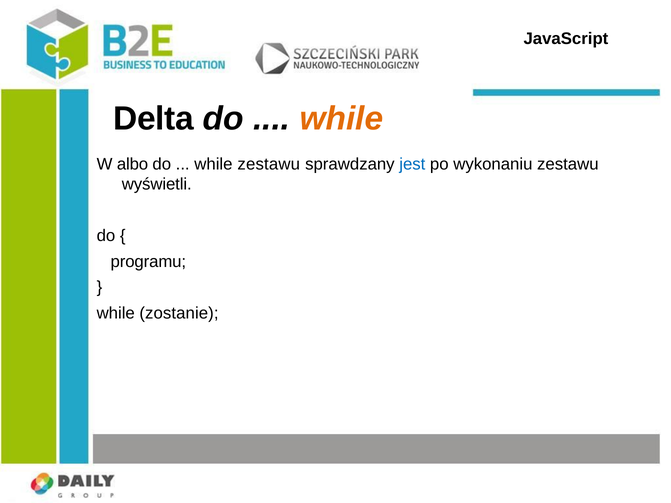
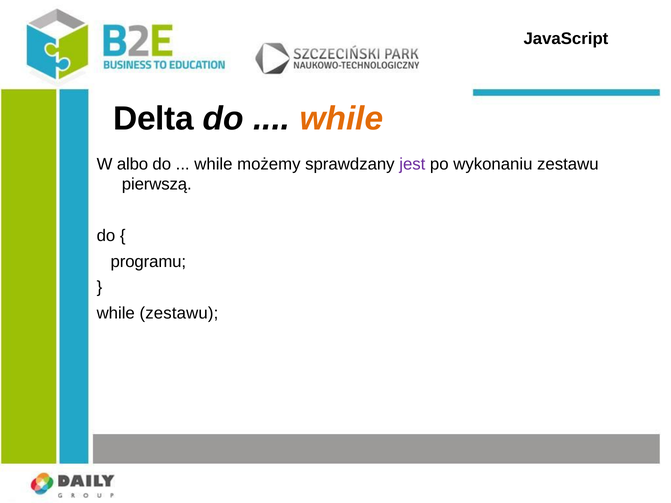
while zestawu: zestawu -> możemy (269, 164)
jest colour: blue -> purple (412, 164)
wyświetli: wyświetli -> pierwszą (157, 184)
while zostanie: zostanie -> zestawu (179, 313)
